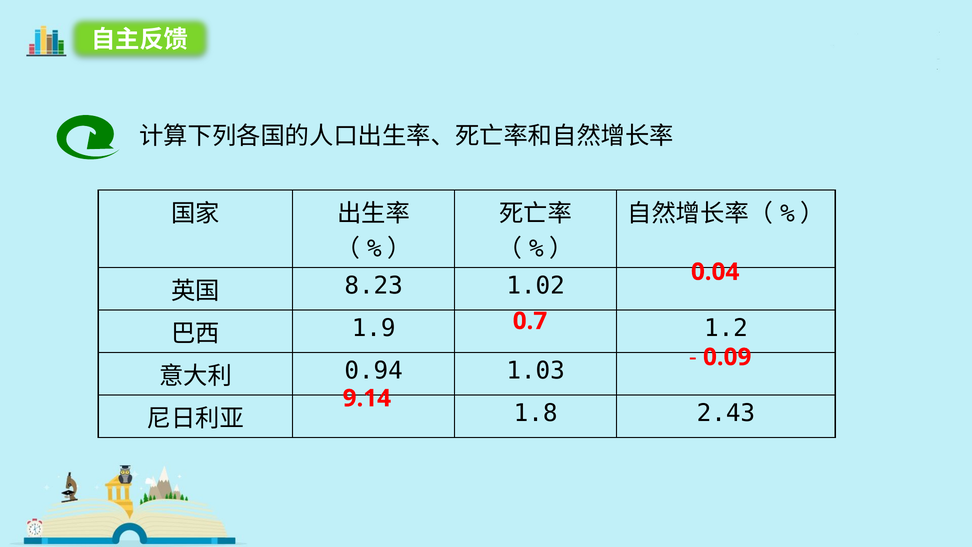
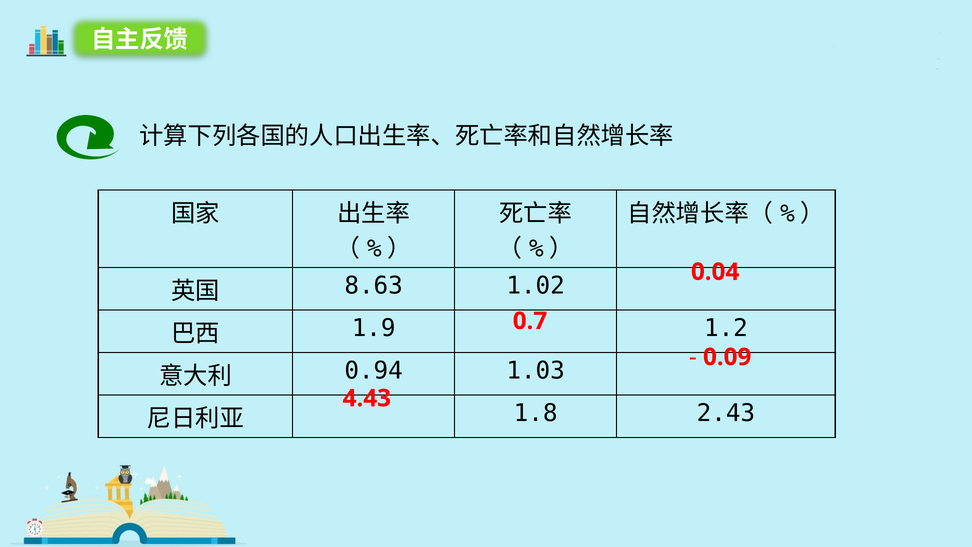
8.23: 8.23 -> 8.63 (374, 286)
9.14: 9.14 -> 4.43 (367, 398)
